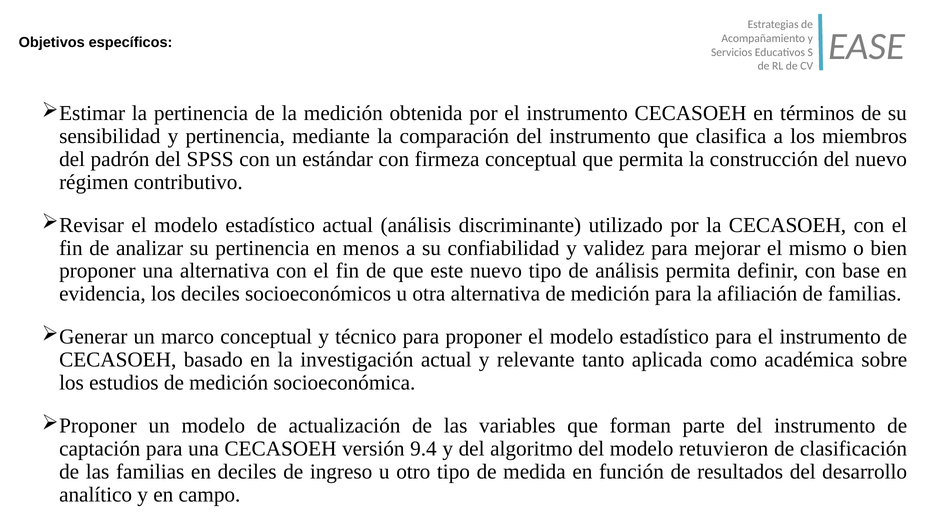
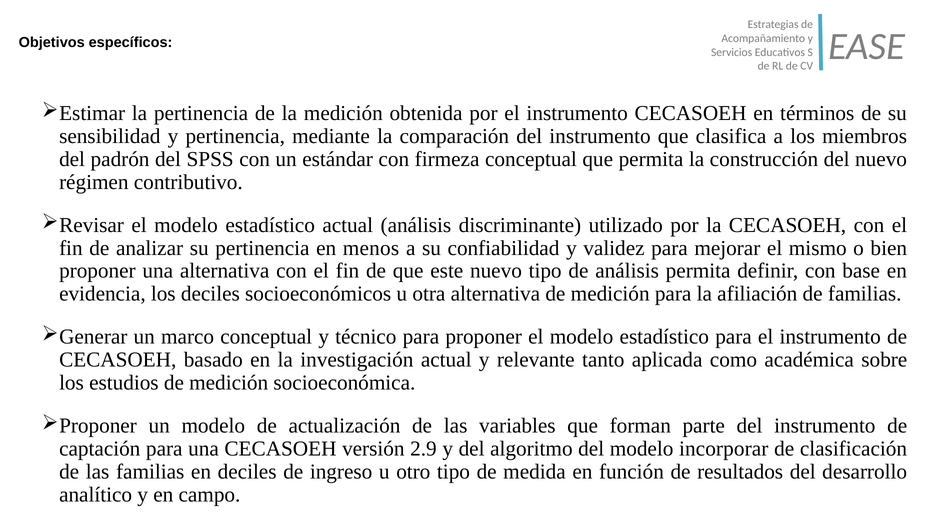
9.4: 9.4 -> 2.9 (423, 449)
retuvieron: retuvieron -> incorporar (724, 449)
